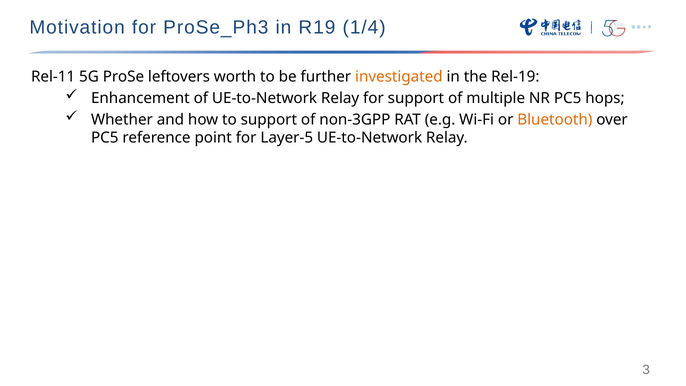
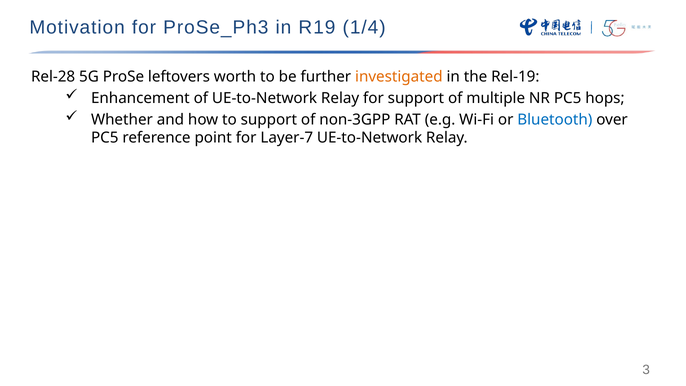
Rel-11: Rel-11 -> Rel-28 (53, 77)
Bluetooth colour: orange -> blue (555, 119)
Layer-5: Layer-5 -> Layer-7 (287, 138)
